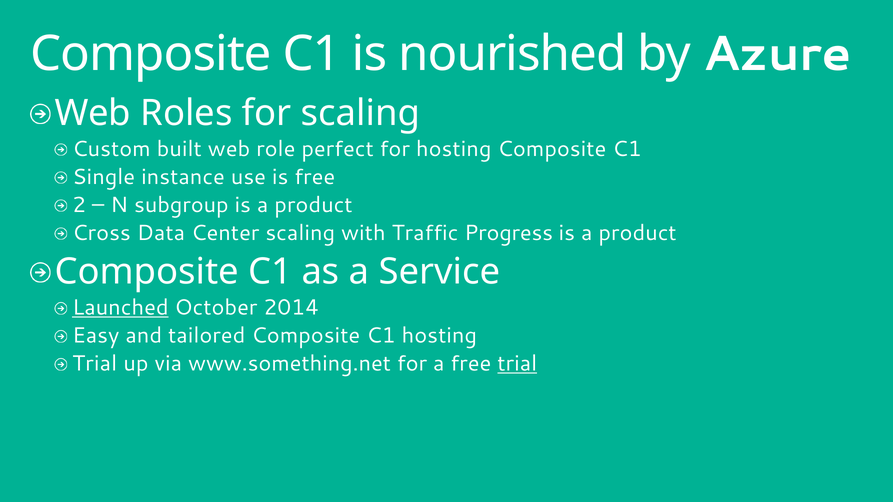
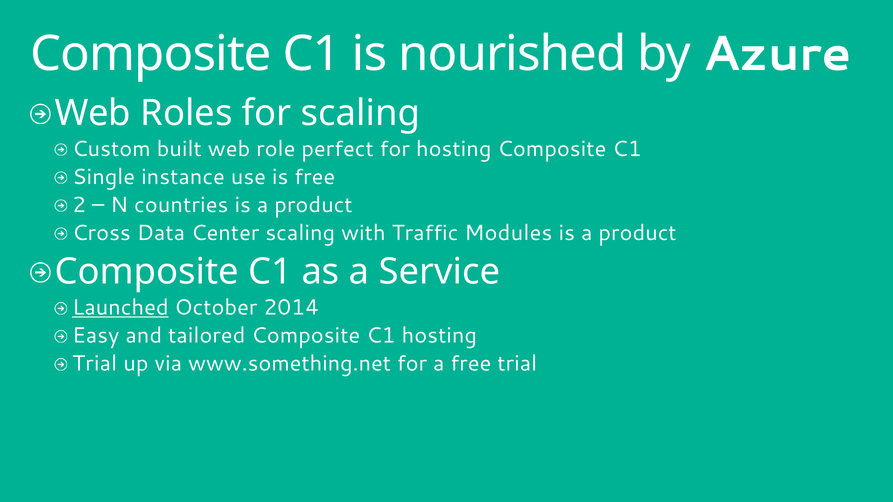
subgroup: subgroup -> countries (181, 205)
Progress: Progress -> Modules (508, 233)
trial underline: present -> none (517, 364)
